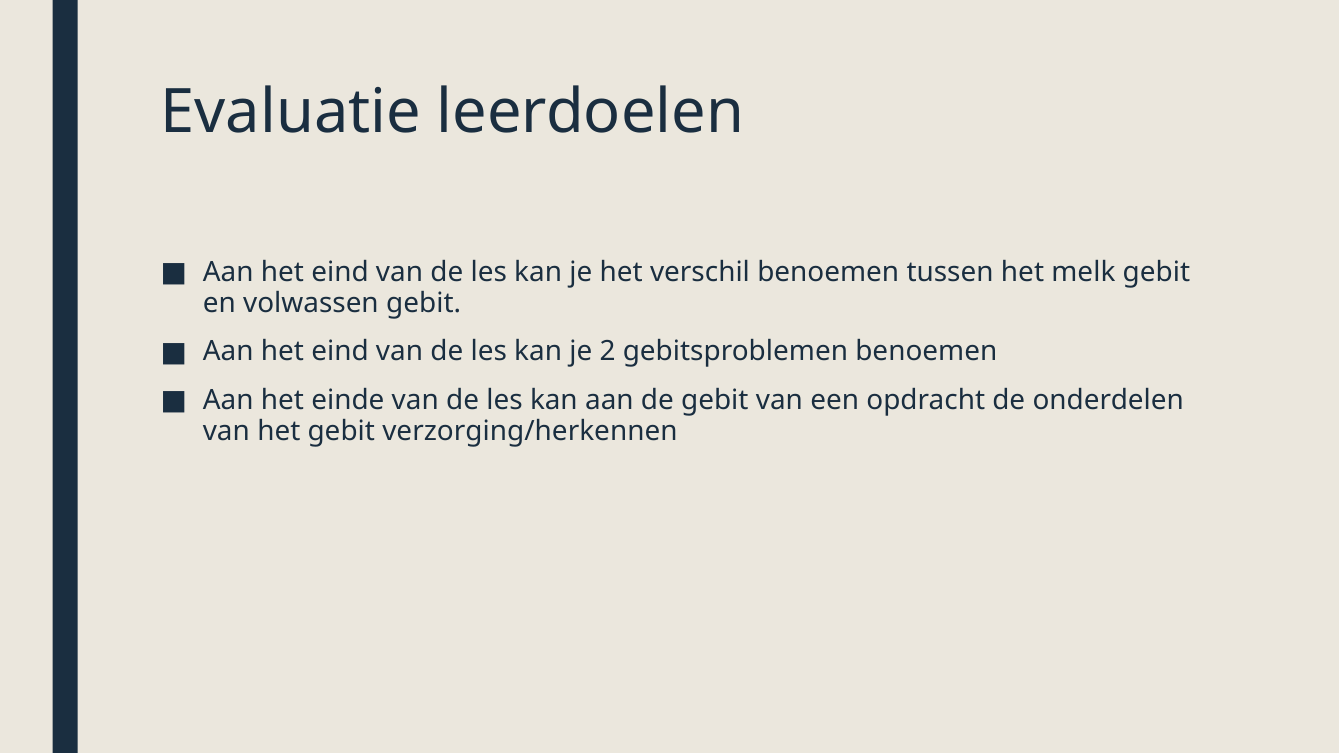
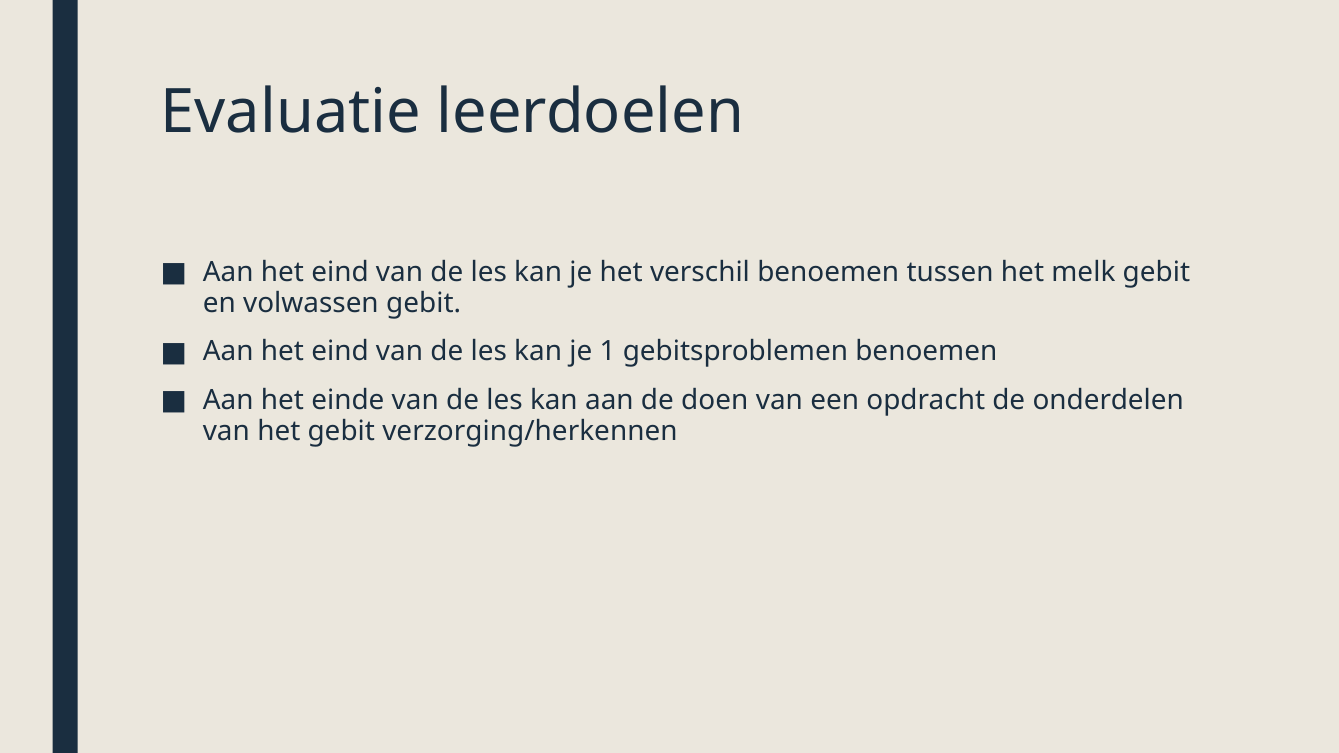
2: 2 -> 1 (608, 352)
de gebit: gebit -> doen (715, 400)
